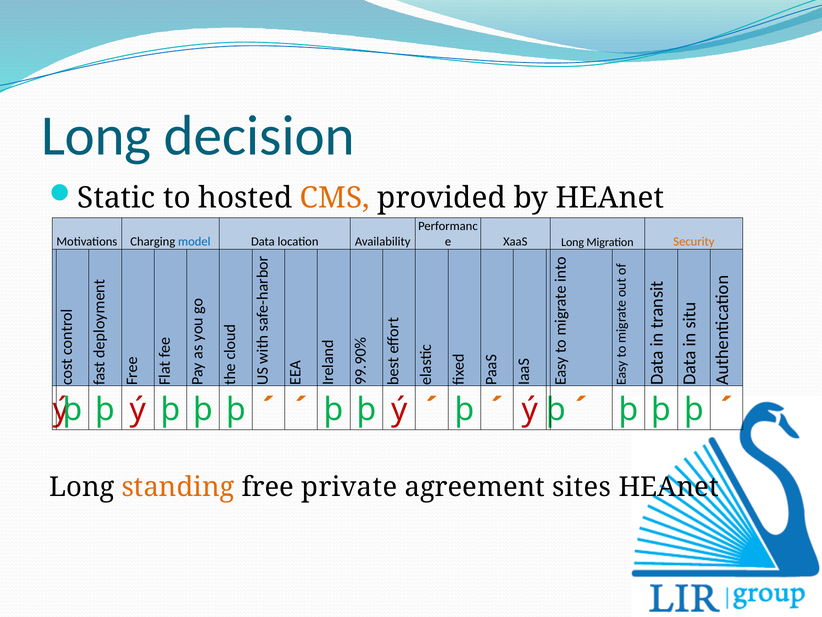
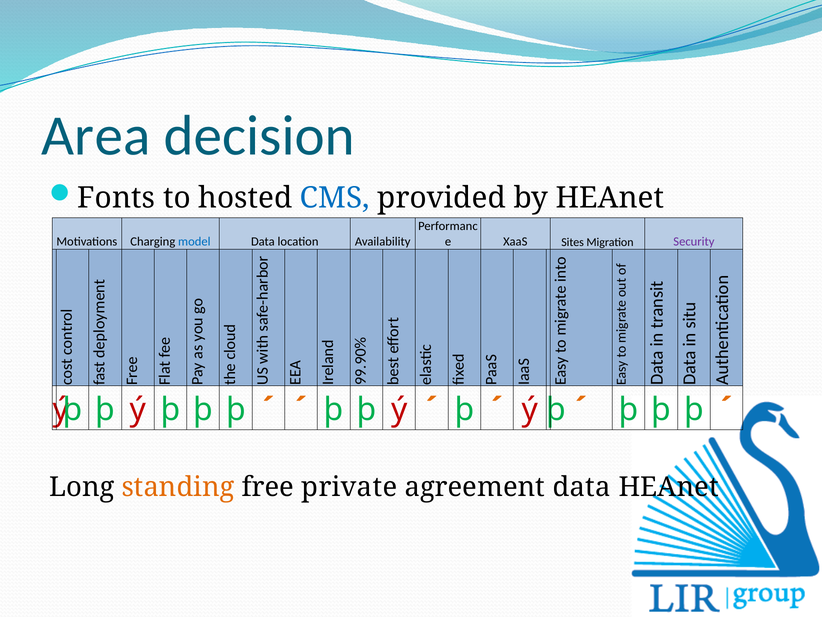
Long: Long -> Area (96, 136)
Static: Static -> Fonts (116, 198)
CMS colour: orange -> blue (335, 198)
XaaS Long: Long -> Sites (573, 242)
Security colour: orange -> purple (694, 241)
agreement sites: sites -> data (582, 487)
